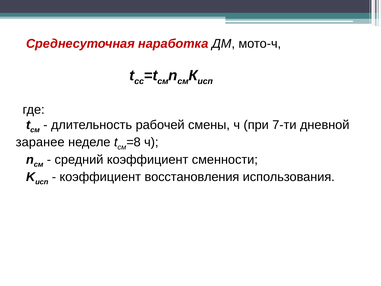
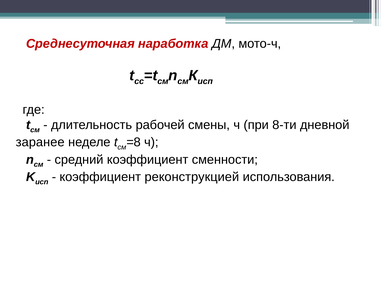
7-ти: 7-ти -> 8-ти (284, 125)
восстановления: восстановления -> реконструкцией (192, 177)
